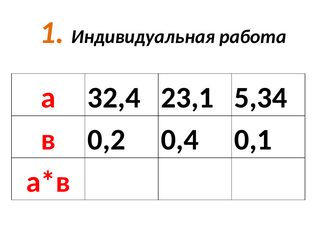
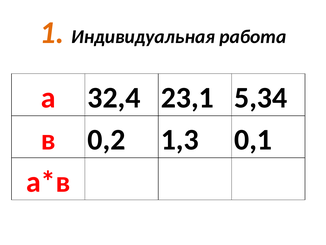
0,4: 0,4 -> 1,3 (180, 140)
